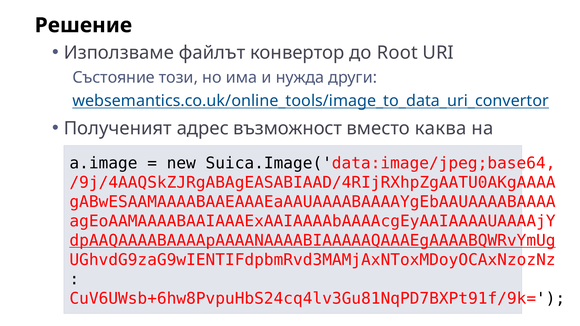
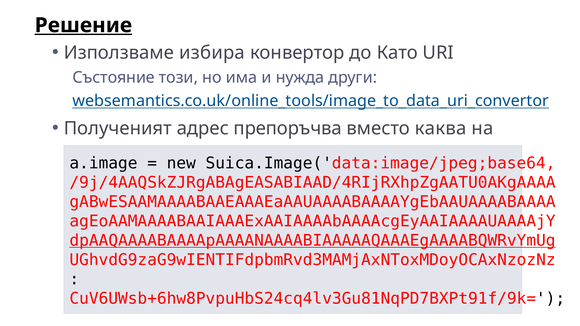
Решение underline: none -> present (83, 25)
файлът: файлът -> избира (212, 53)
Root: Root -> Като (397, 53)
възможност: възможност -> препоръчва (288, 128)
